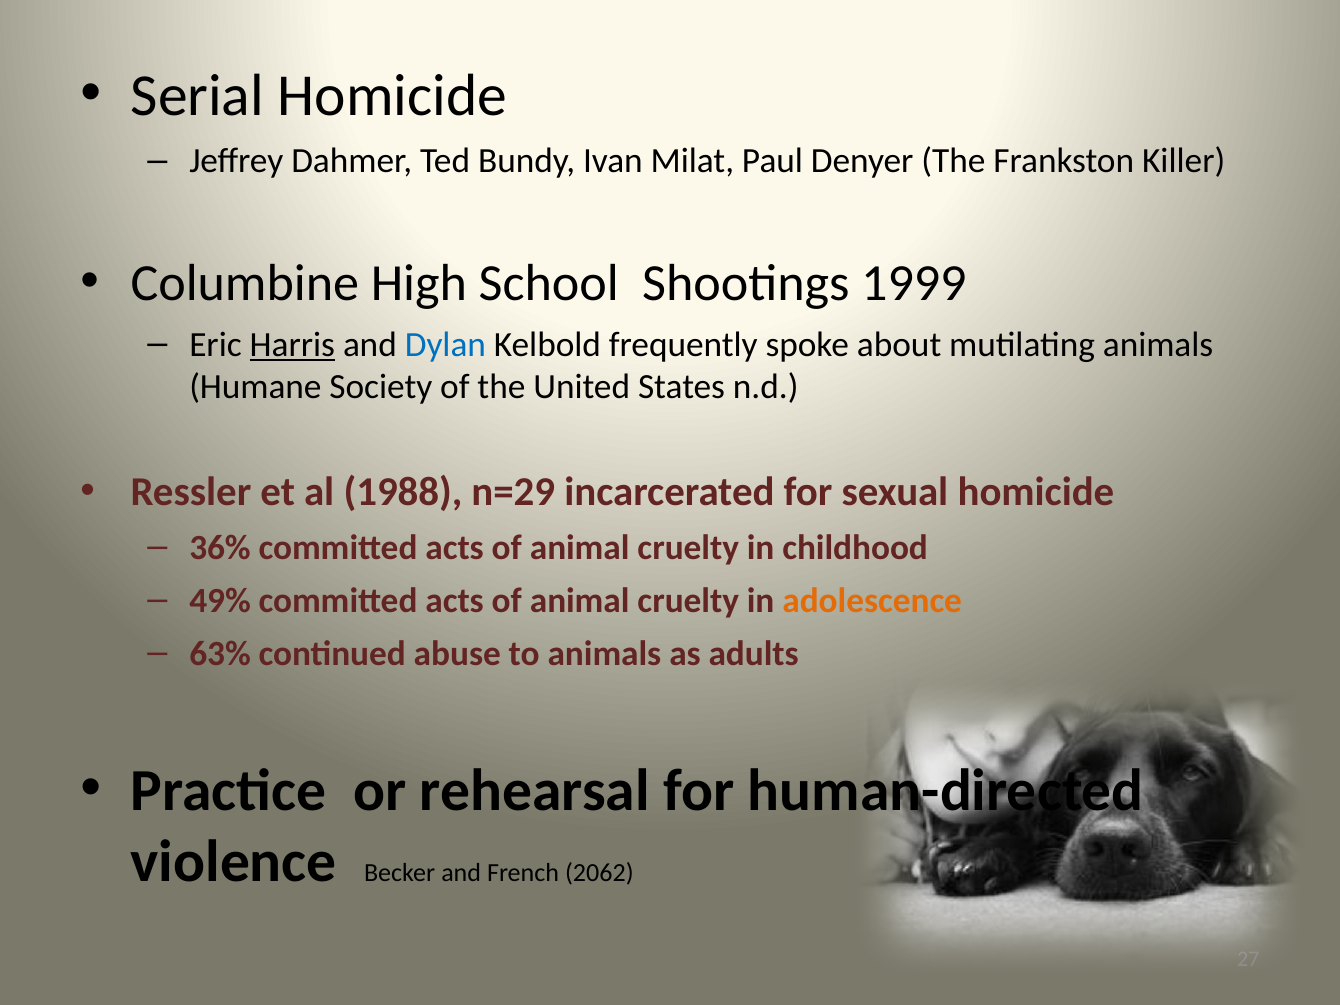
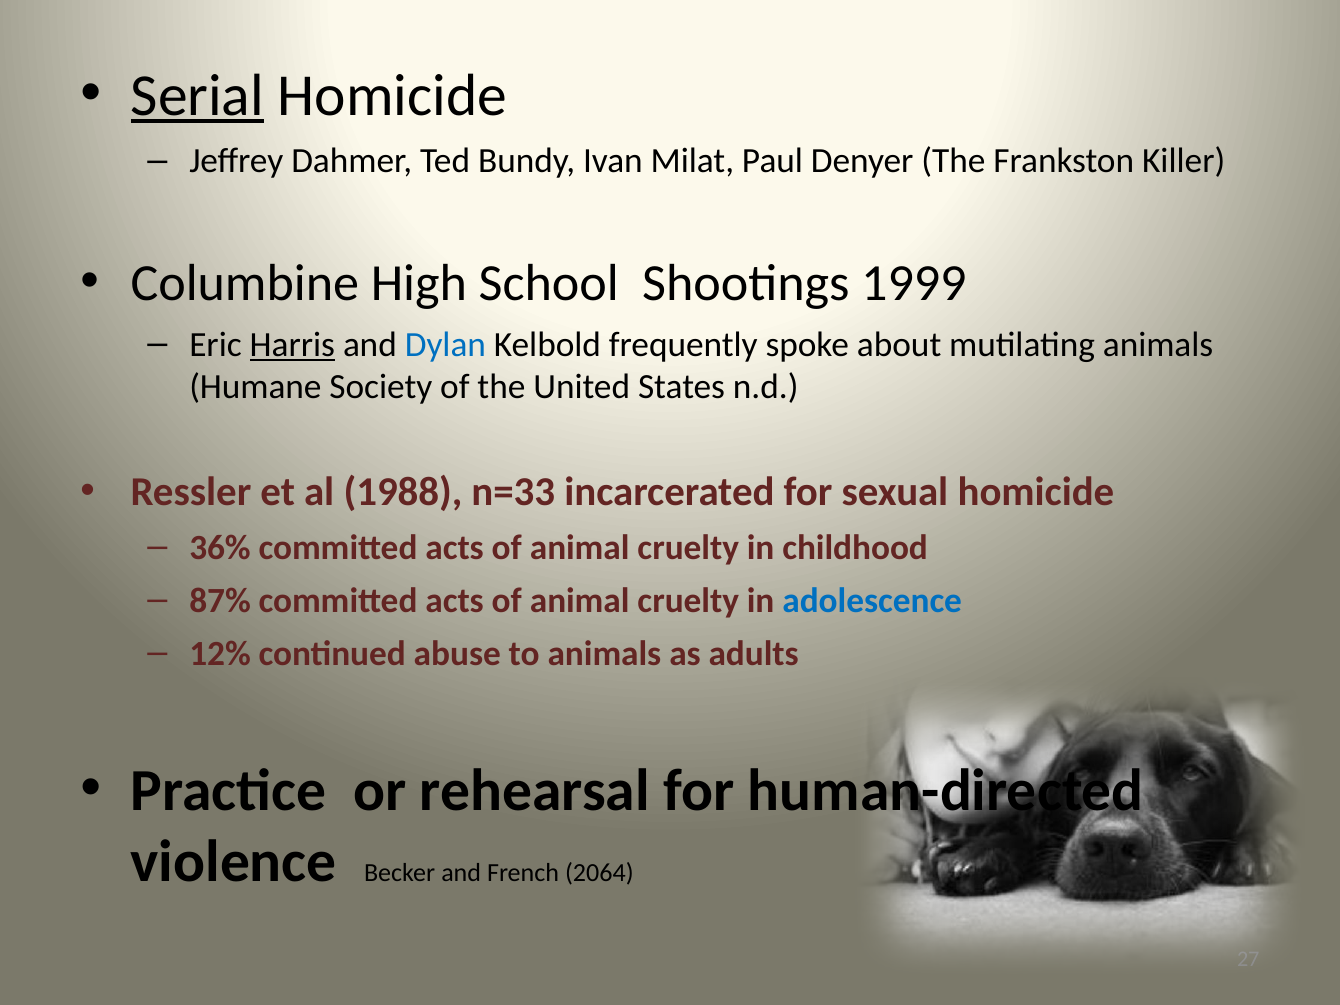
Serial underline: none -> present (197, 95)
n=29: n=29 -> n=33 (513, 492)
49%: 49% -> 87% (220, 601)
adolescence colour: orange -> blue (872, 601)
63%: 63% -> 12% (220, 654)
2062: 2062 -> 2064 (599, 873)
